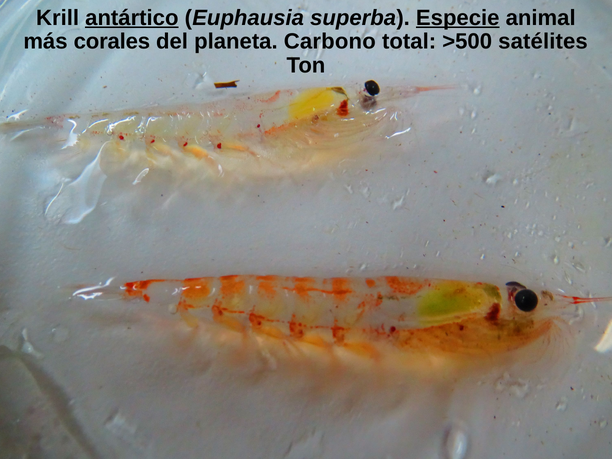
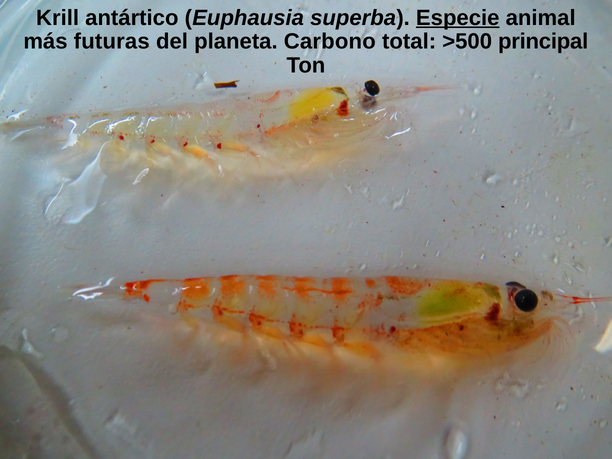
antártico underline: present -> none (132, 18)
corales: corales -> futuras (112, 42)
satélites: satélites -> principal (543, 42)
